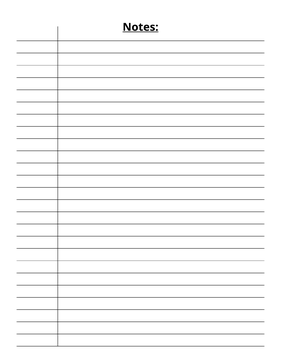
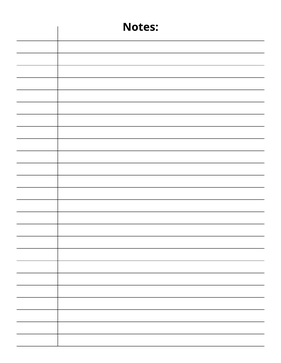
Notes underline: present -> none (140, 27)
